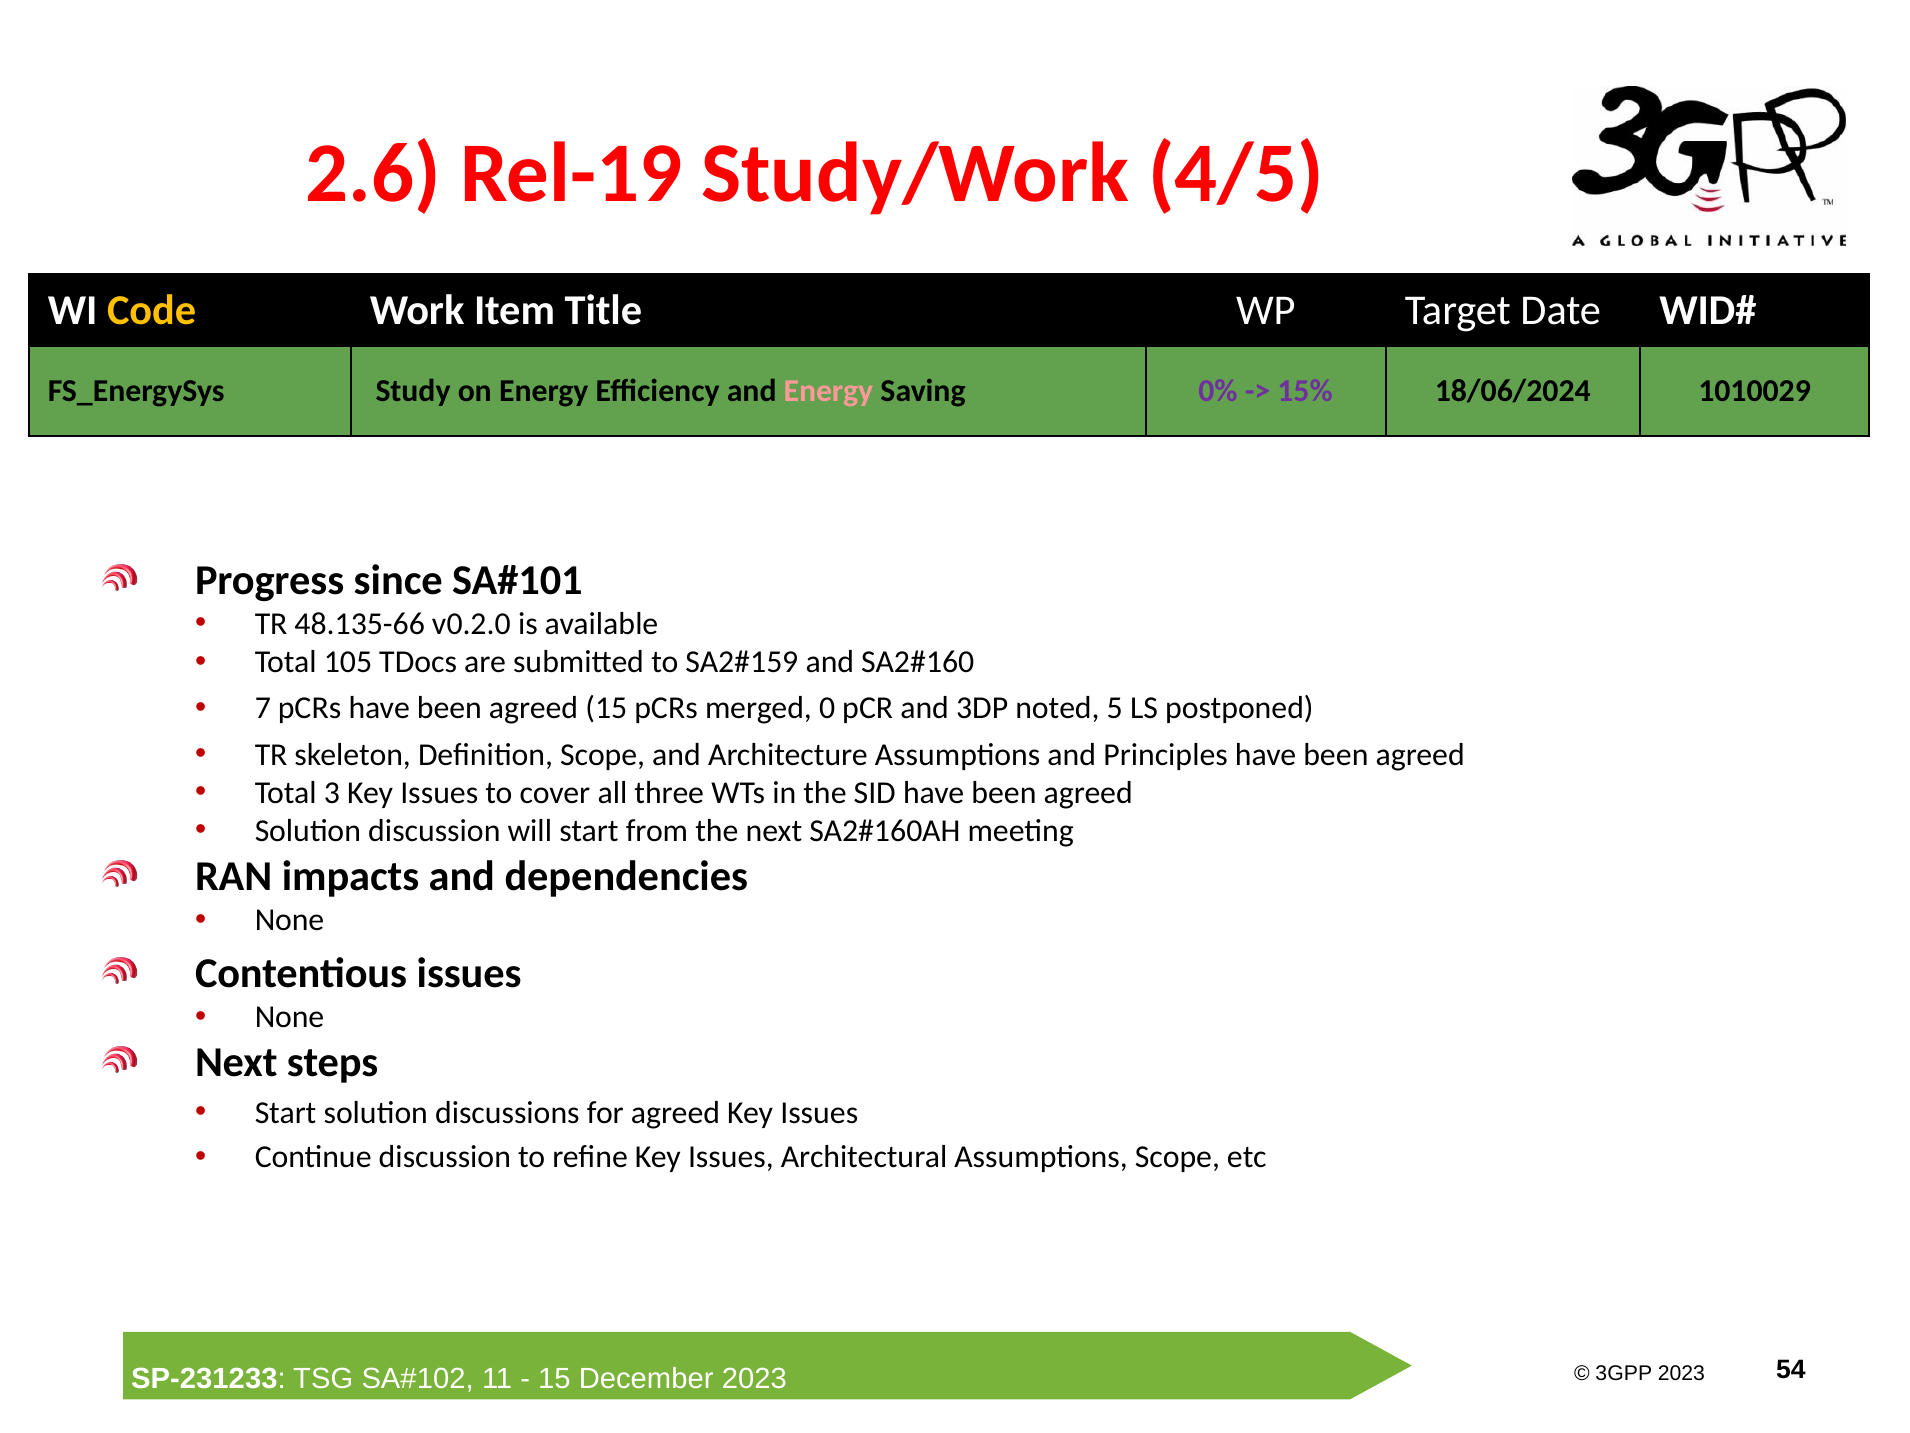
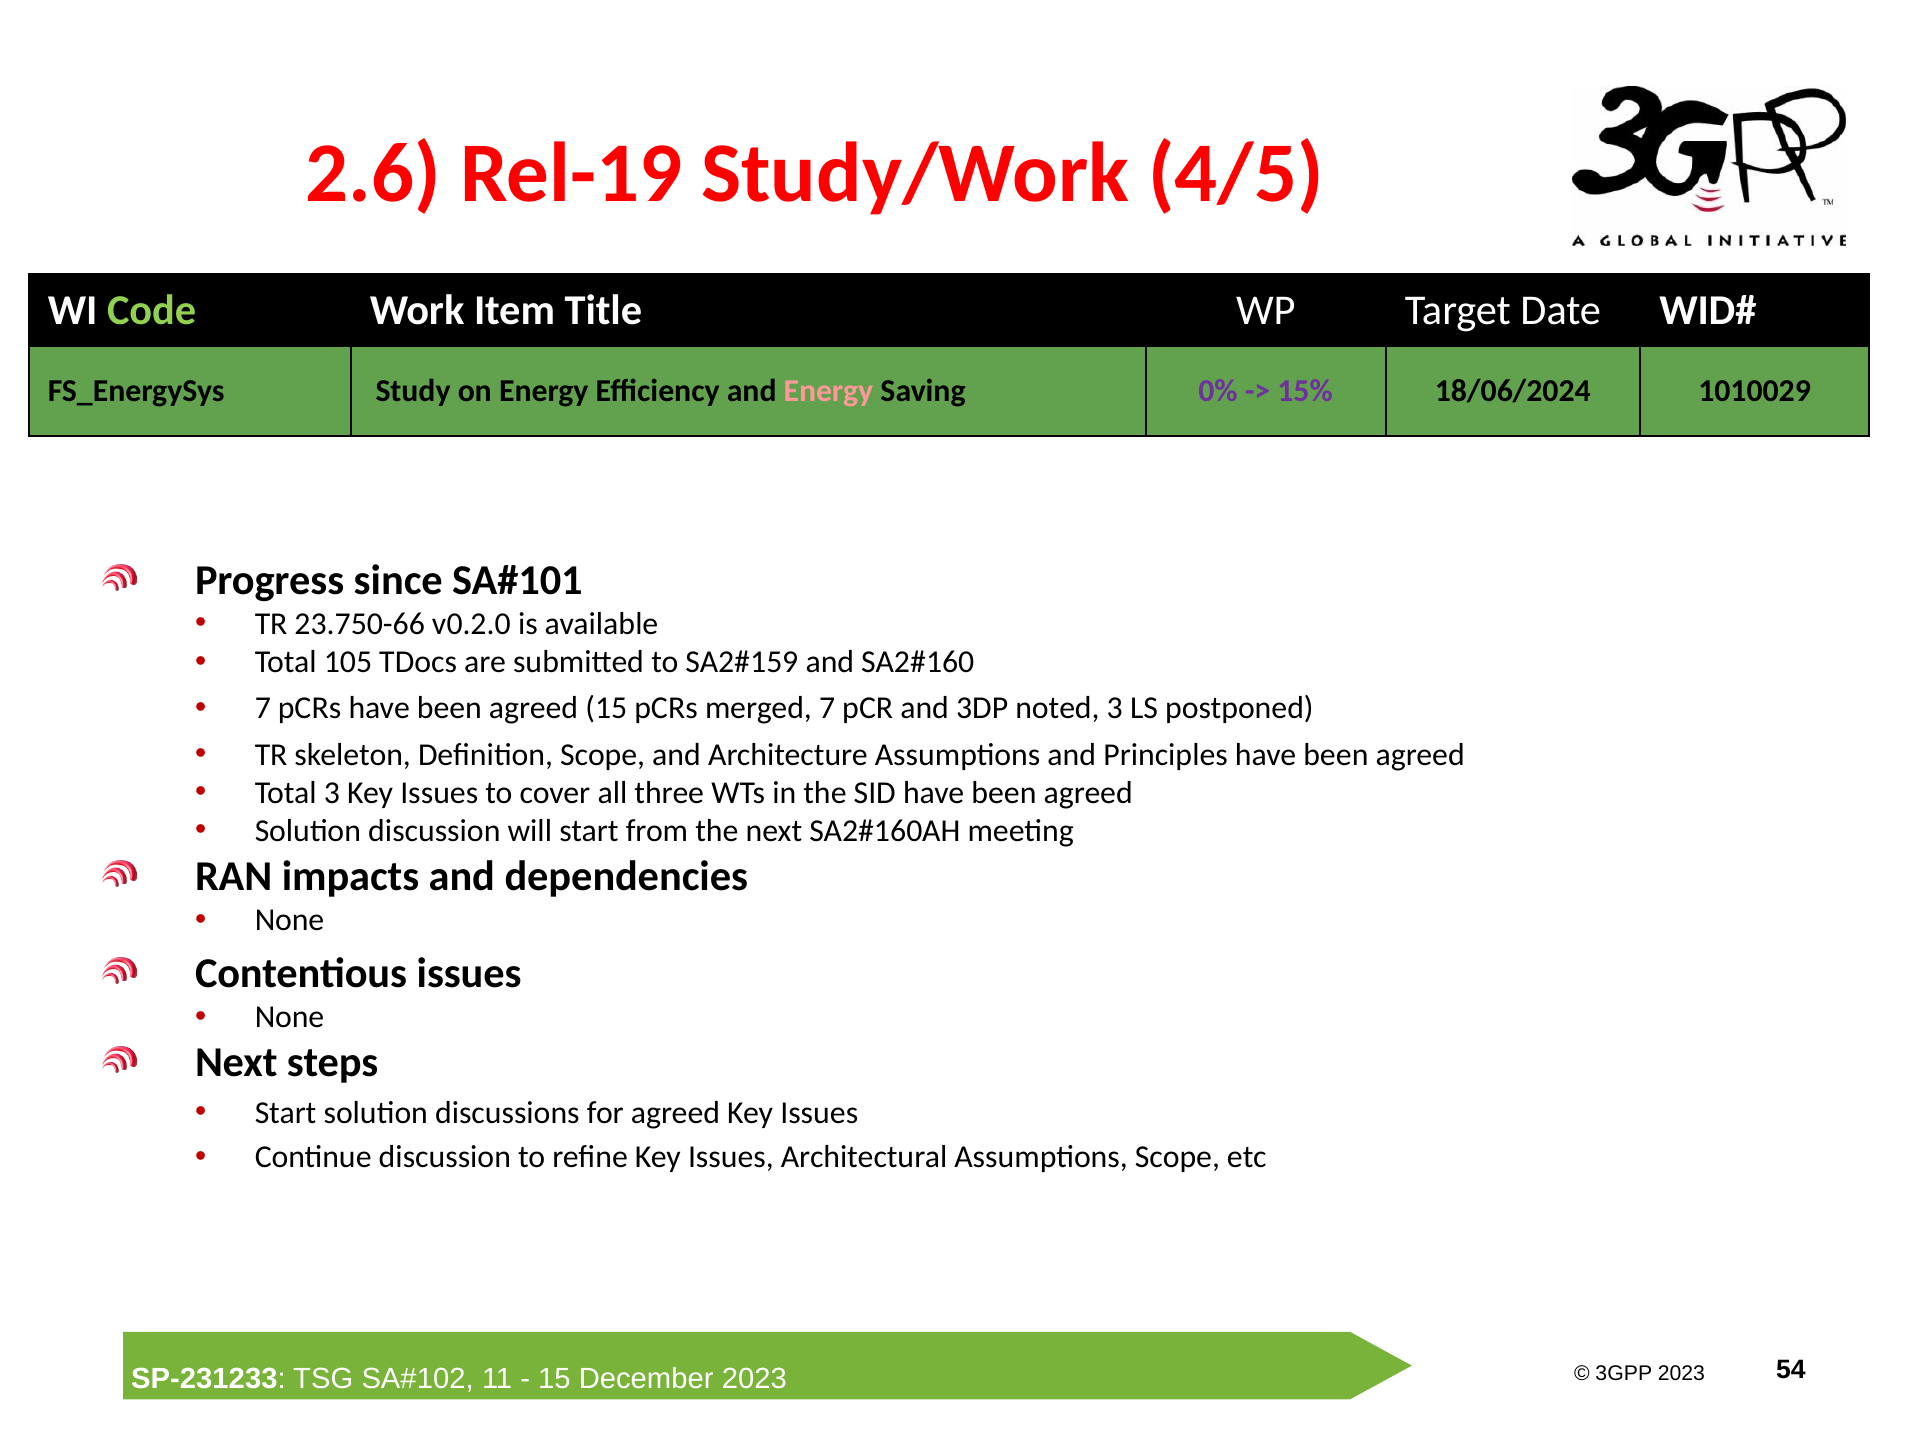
Code colour: yellow -> light green (152, 310)
48.135-66: 48.135-66 -> 23.750-66 (360, 624)
merged 0: 0 -> 7 (827, 708)
noted 5: 5 -> 3 (1115, 708)
